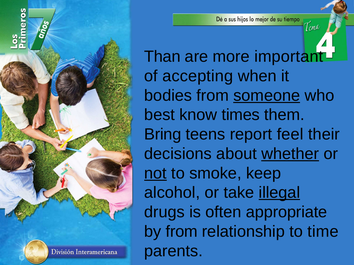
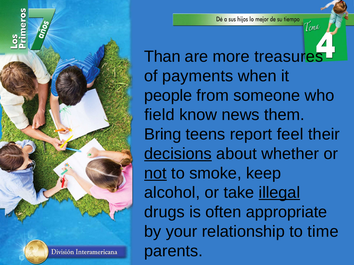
important: important -> treasures (289, 57)
accepting: accepting -> payments (198, 76)
bodies: bodies -> people (168, 96)
someone underline: present -> none (267, 96)
best: best -> field (159, 115)
times: times -> news (241, 115)
decisions underline: none -> present (178, 154)
whether underline: present -> none (290, 154)
by from: from -> your (182, 232)
